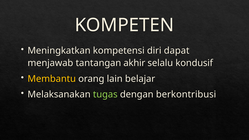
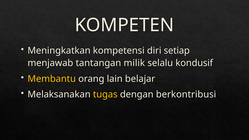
dapat: dapat -> setiap (177, 51)
akhir: akhir -> milik (134, 63)
tugas colour: light green -> yellow (105, 95)
